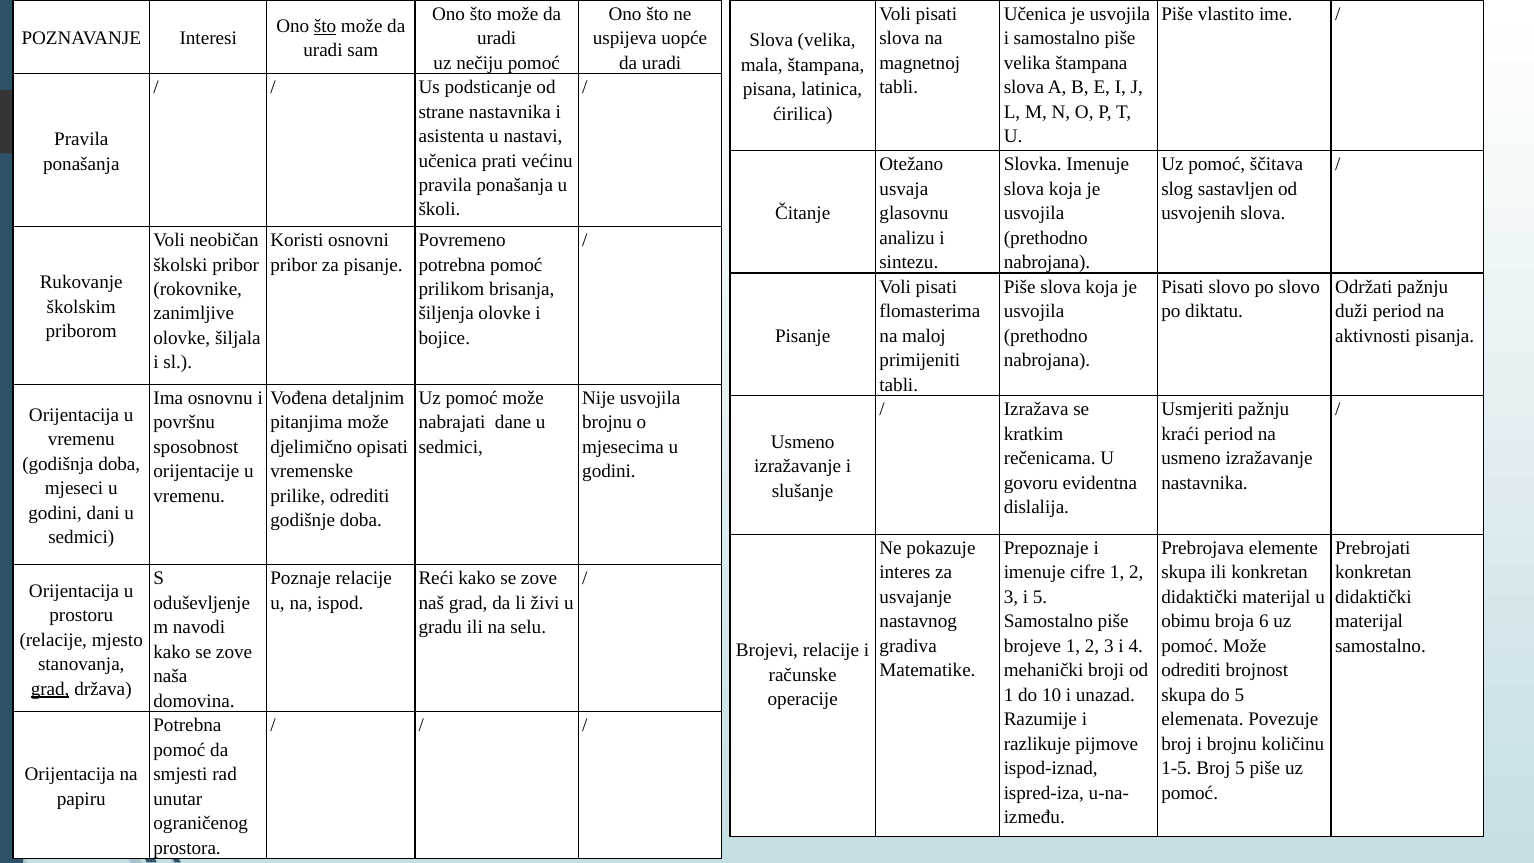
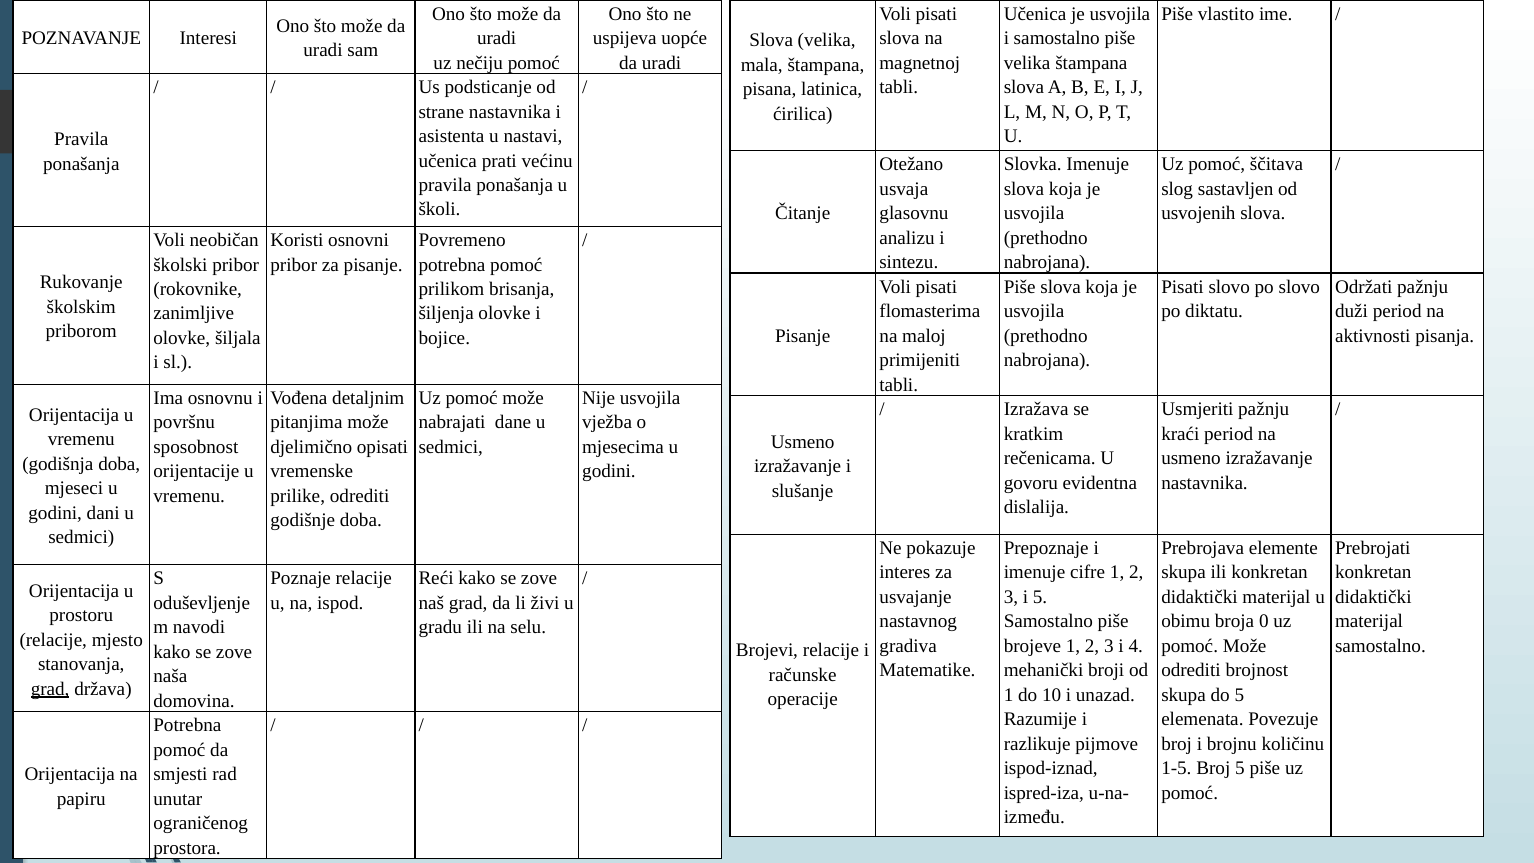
što underline: present -> none (325, 26)
brojnu: brojnu -> vježba (607, 423)
6: 6 -> 0 (1264, 621)
